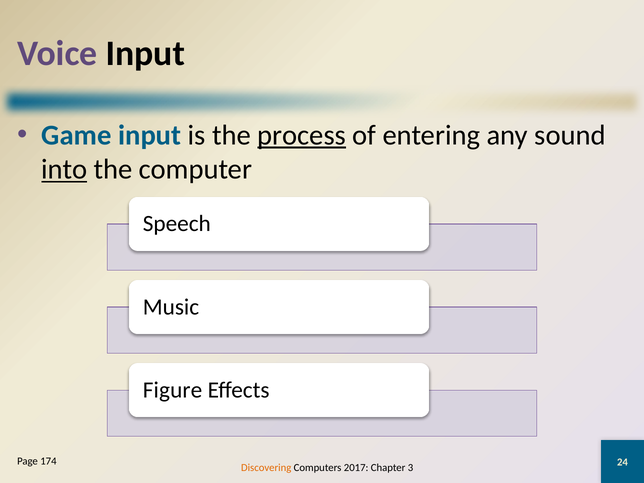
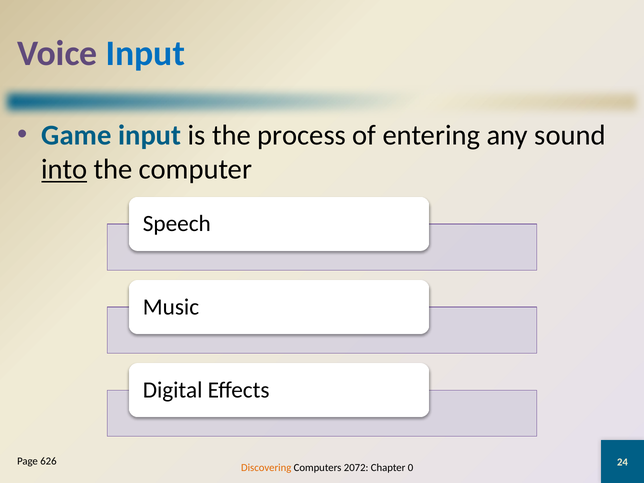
Input colour: black -> blue (145, 53)
process underline: present -> none (302, 135)
Figure: Figure -> Digital (173, 390)
174: 174 -> 626 (48, 461)
2017: 2017 -> 2072 (356, 468)
3: 3 -> 0 (411, 468)
